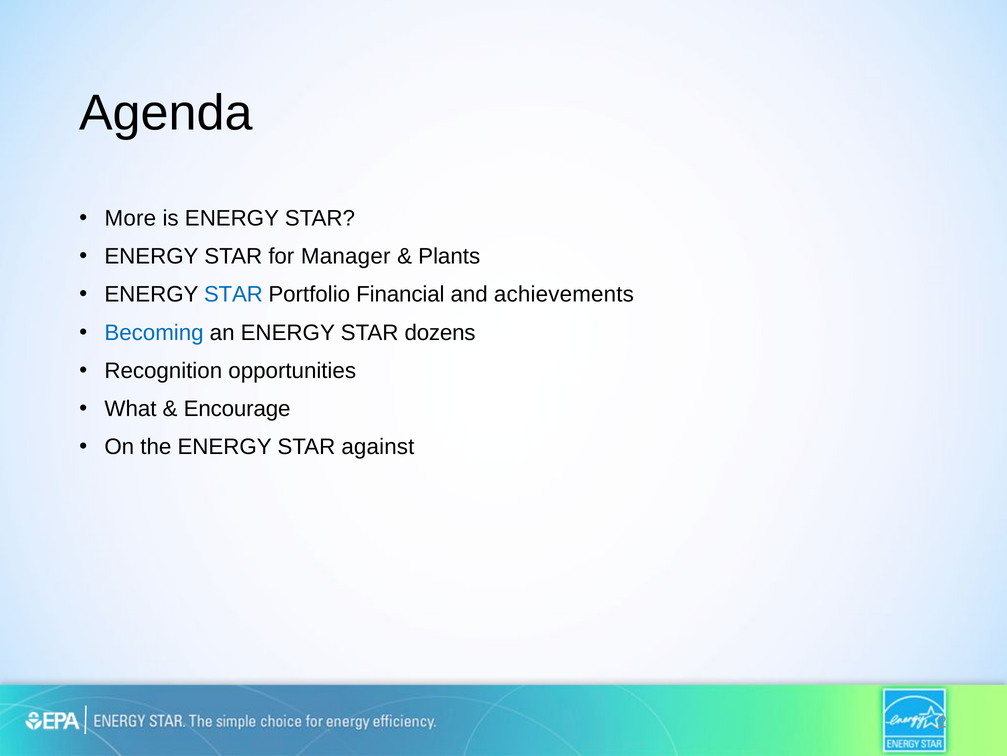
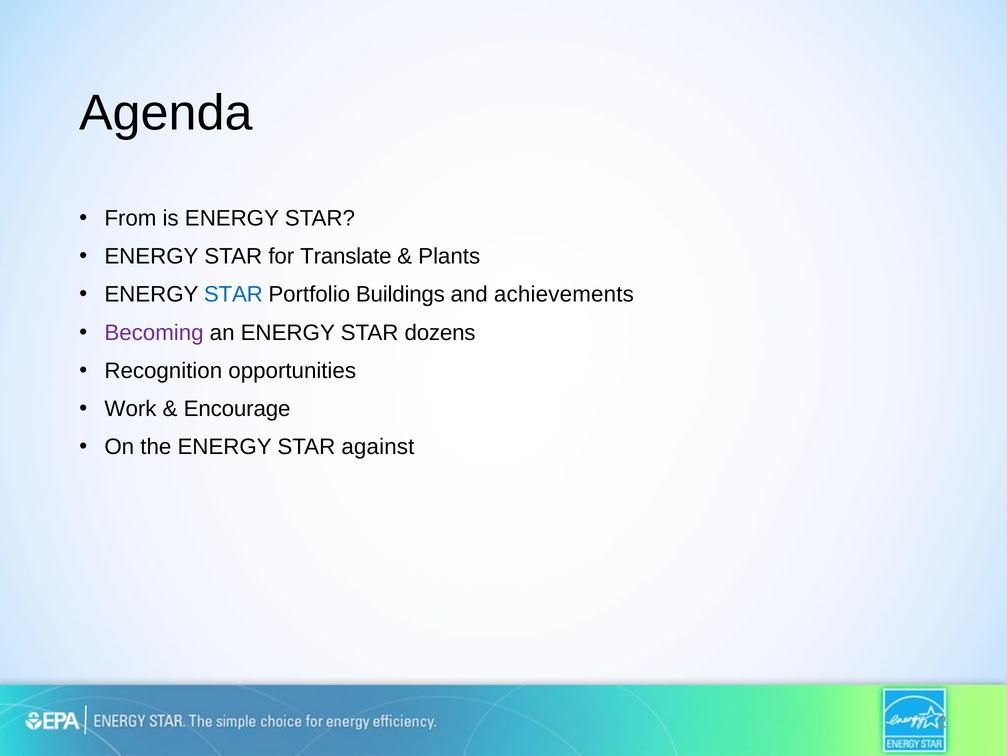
More: More -> From (130, 218)
Manager: Manager -> Translate (346, 256)
Financial: Financial -> Buildings (400, 294)
Becoming colour: blue -> purple (154, 332)
What: What -> Work (130, 409)
